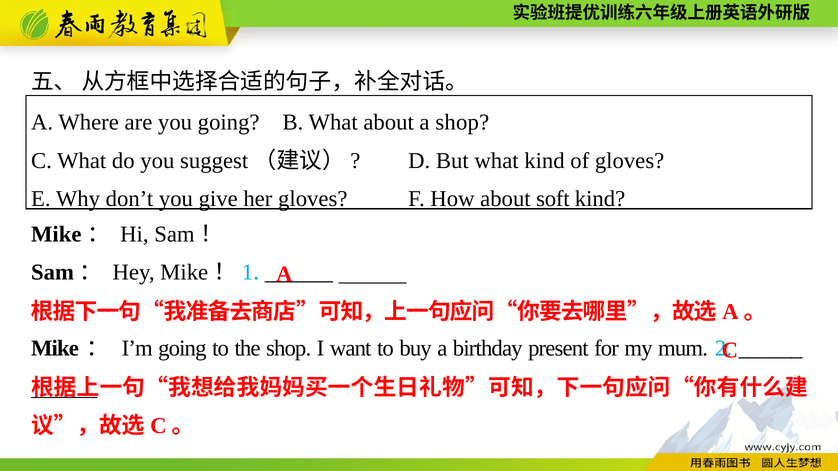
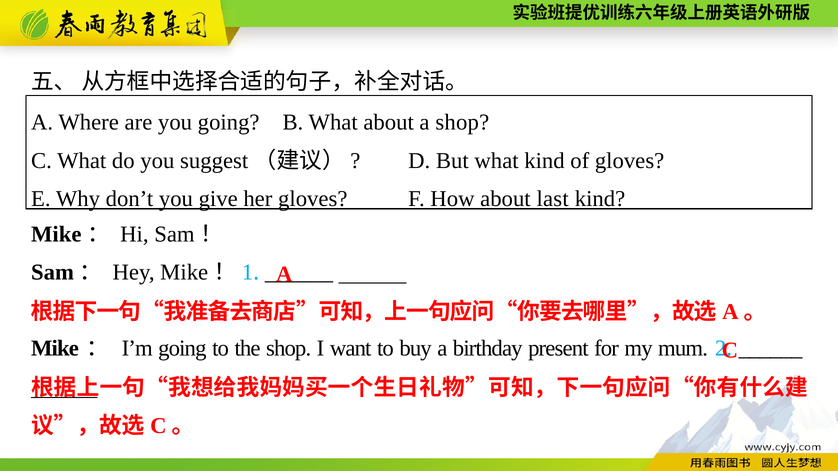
soft: soft -> last (553, 199)
